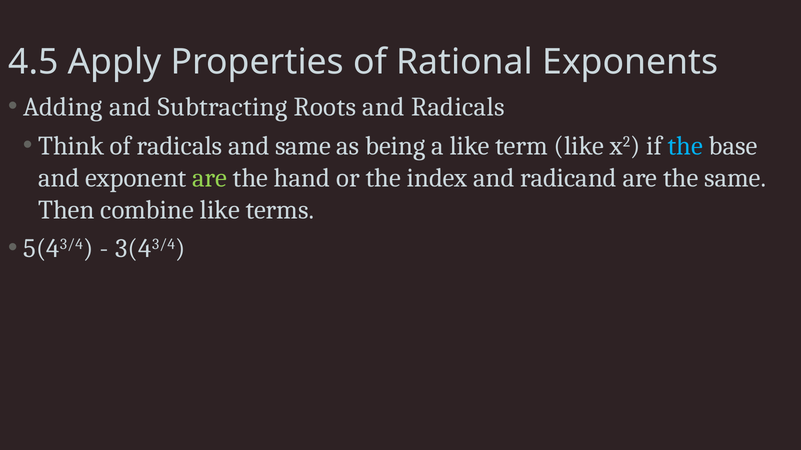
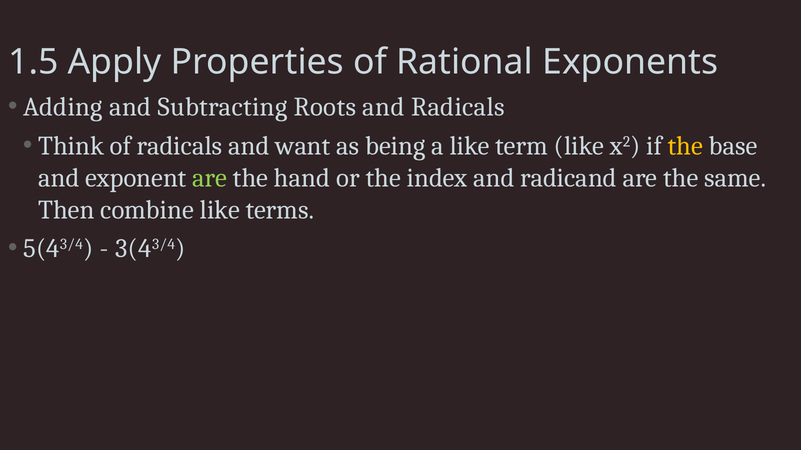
4.5: 4.5 -> 1.5 (33, 62)
and same: same -> want (303, 146)
the colour: light blue -> yellow (685, 146)
